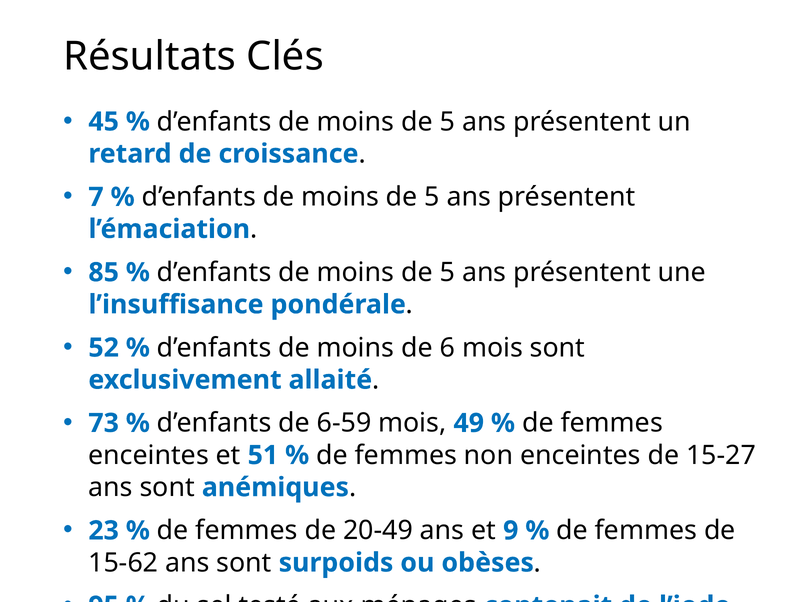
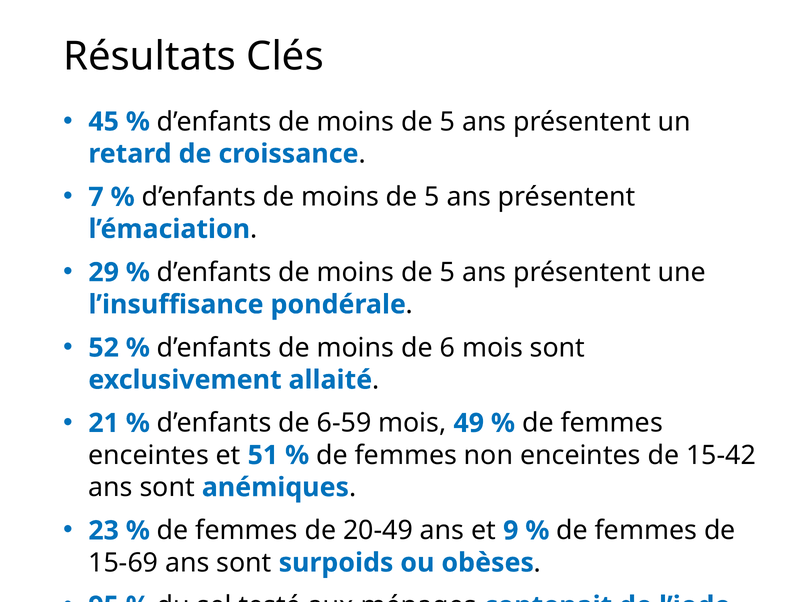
85: 85 -> 29 (104, 273)
73: 73 -> 21 (104, 423)
15-27: 15-27 -> 15-42 (721, 455)
15-62: 15-62 -> 15-69 (123, 563)
